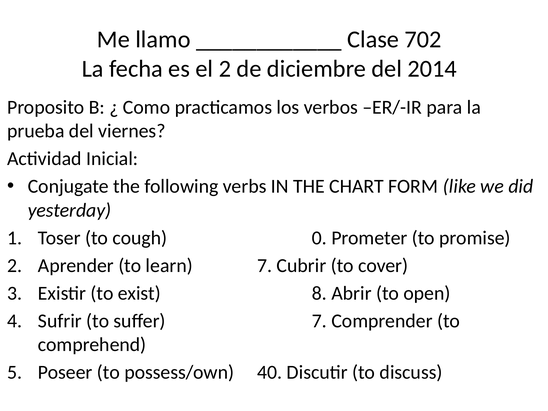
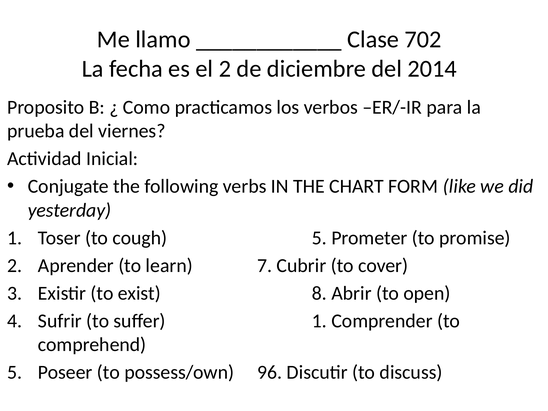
cough 0: 0 -> 5 (319, 238)
suffer 7: 7 -> 1 (319, 321)
40: 40 -> 96 (270, 372)
